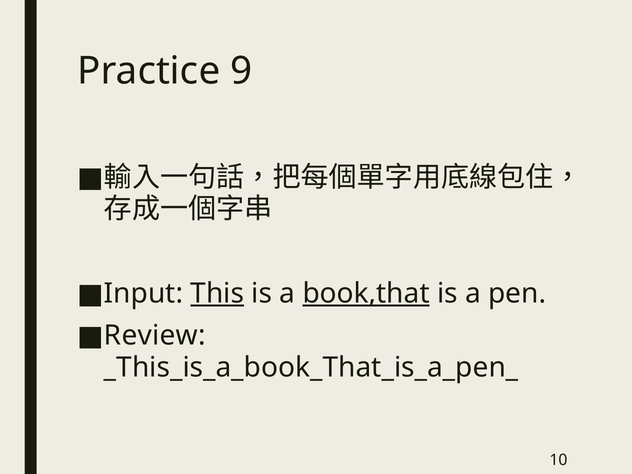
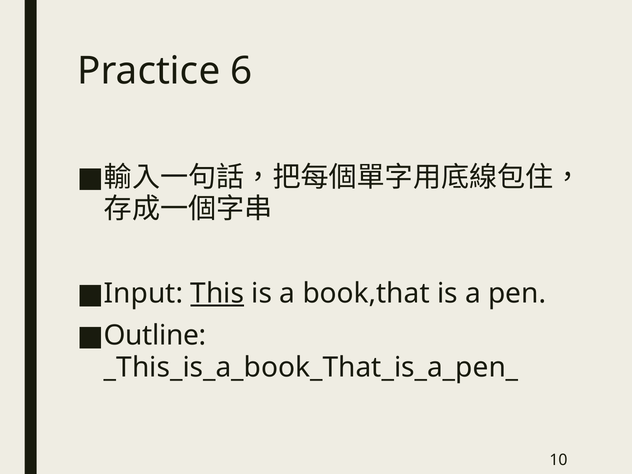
9: 9 -> 6 (241, 71)
book,that underline: present -> none (366, 293)
Review: Review -> Outline (155, 336)
